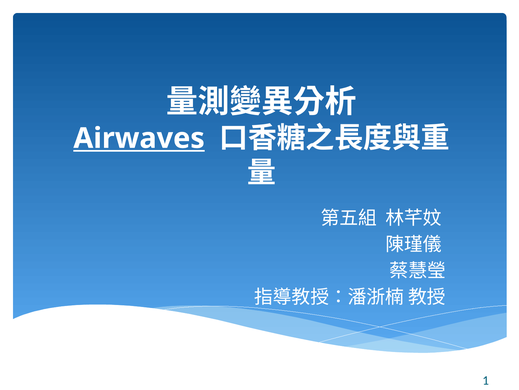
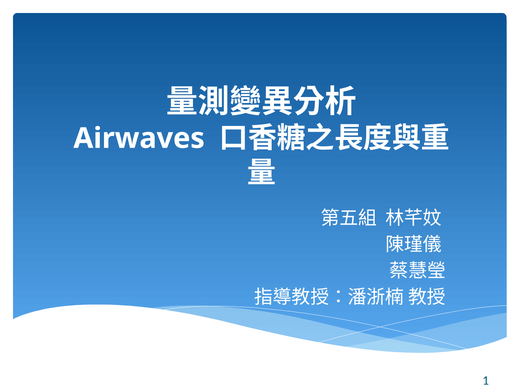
Airwaves underline: present -> none (139, 138)
